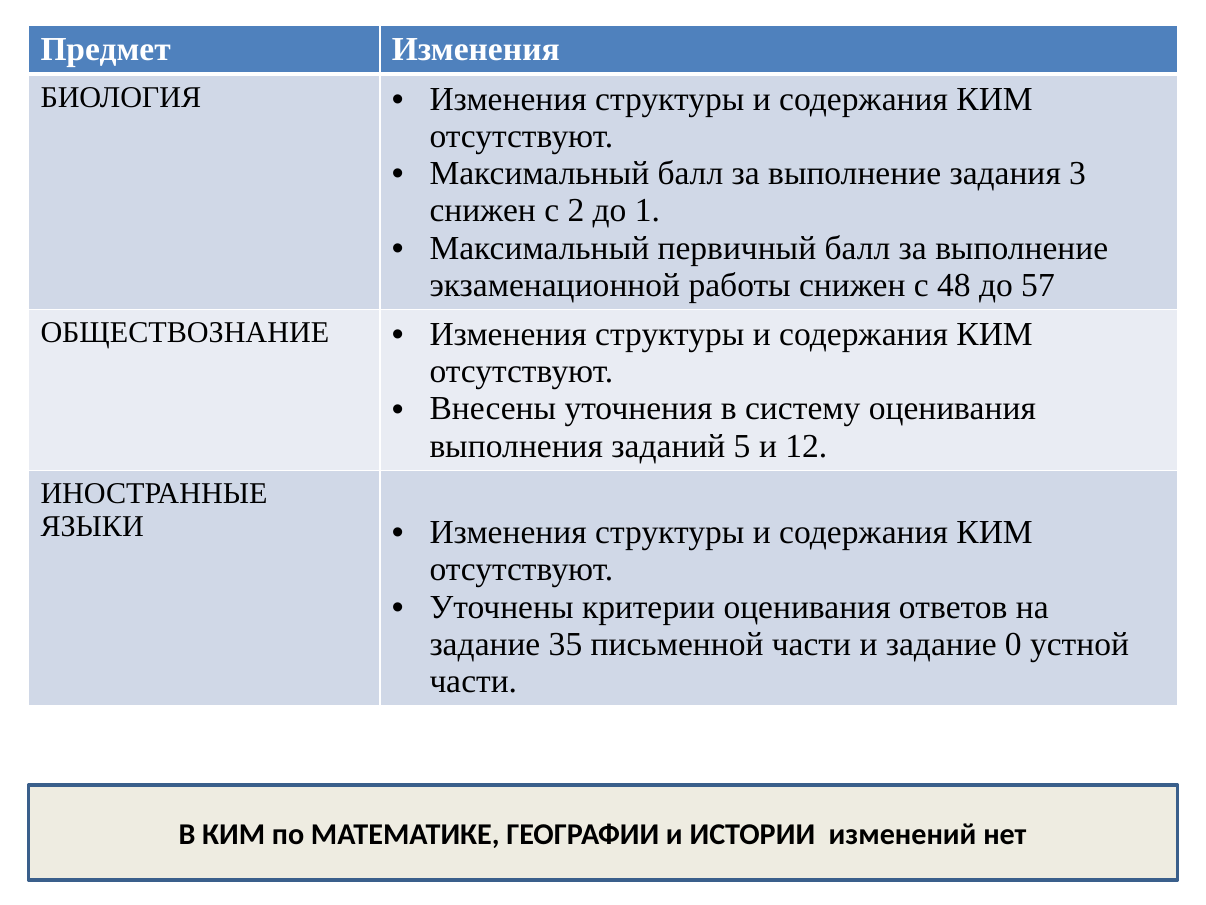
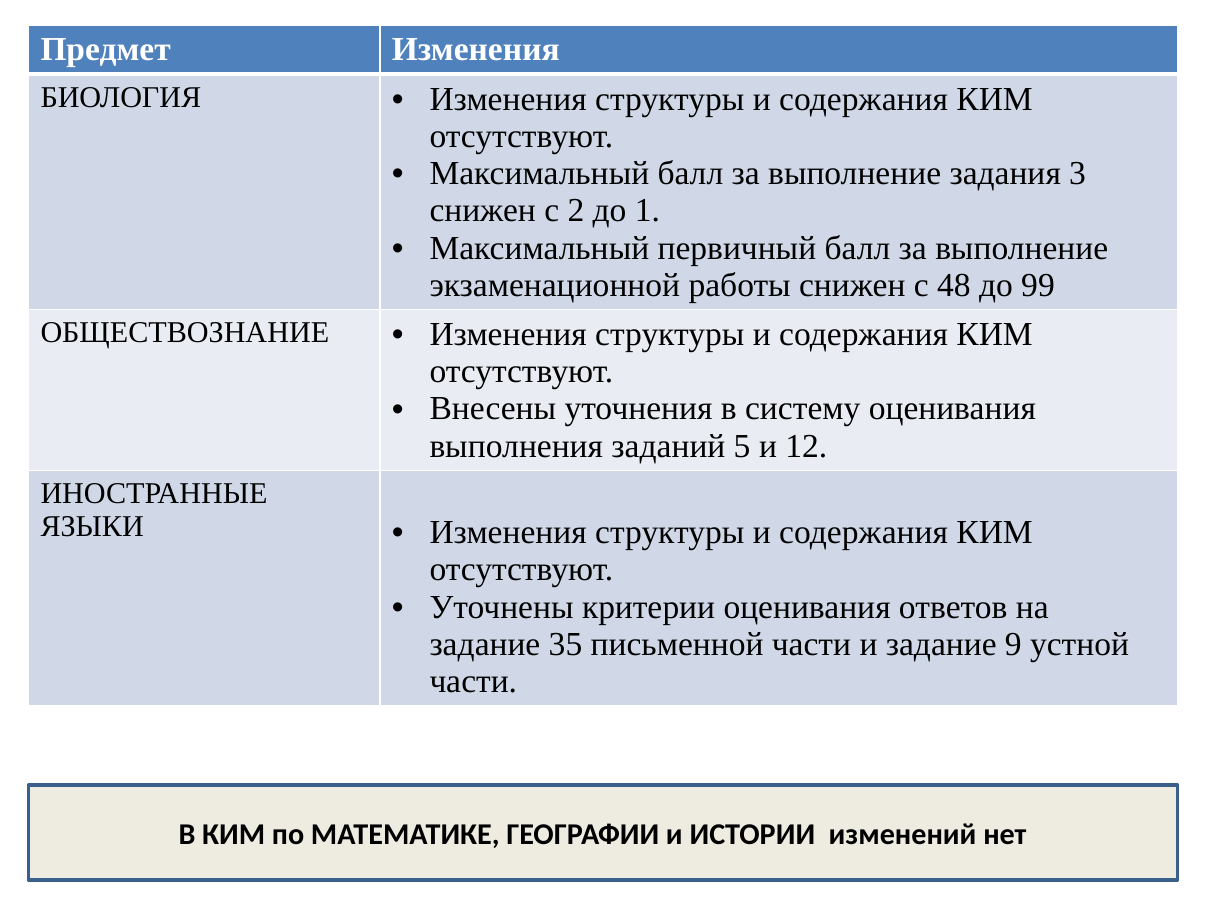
57: 57 -> 99 (1038, 285)
0: 0 -> 9 (1013, 644)
